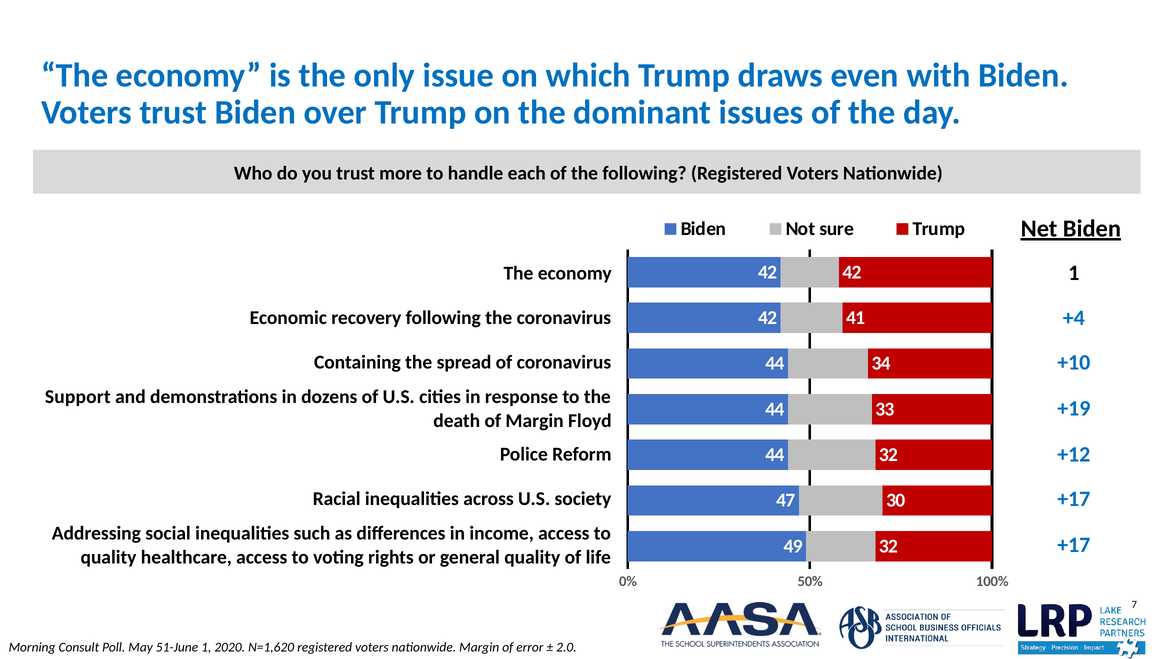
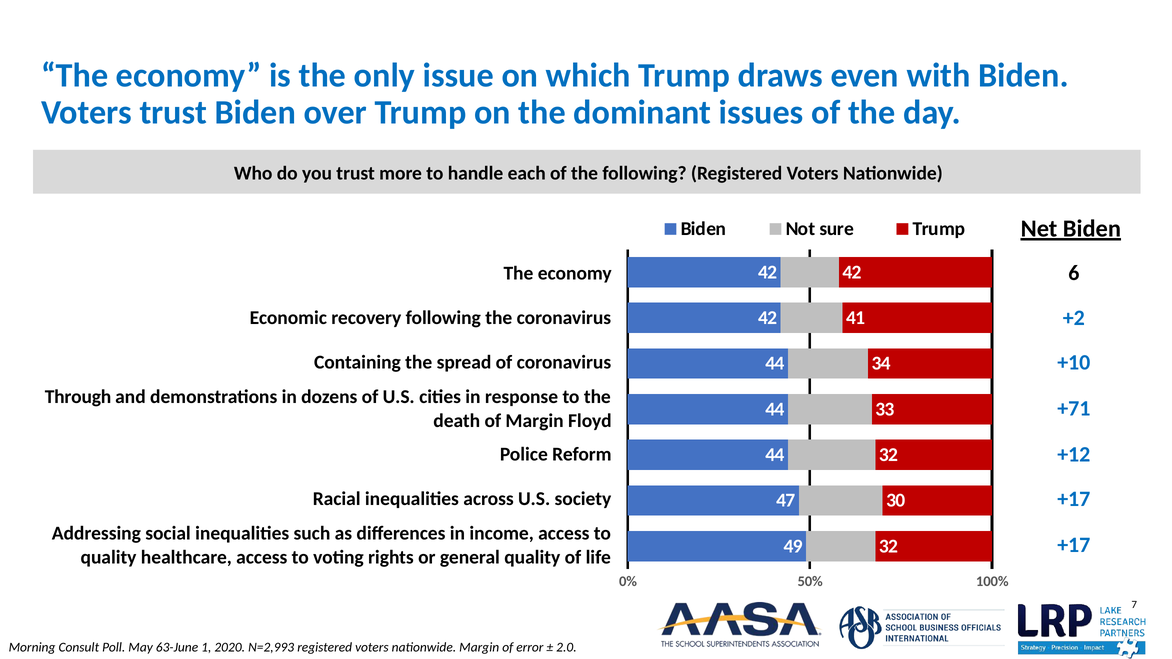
economy 1: 1 -> 6 (1074, 273)
+4: +4 -> +2 (1074, 318)
Support: Support -> Through (78, 397)
+19: +19 -> +71 (1074, 409)
51-June: 51-June -> 63-June (177, 647)
N=1,620: N=1,620 -> N=2,993 (271, 647)
